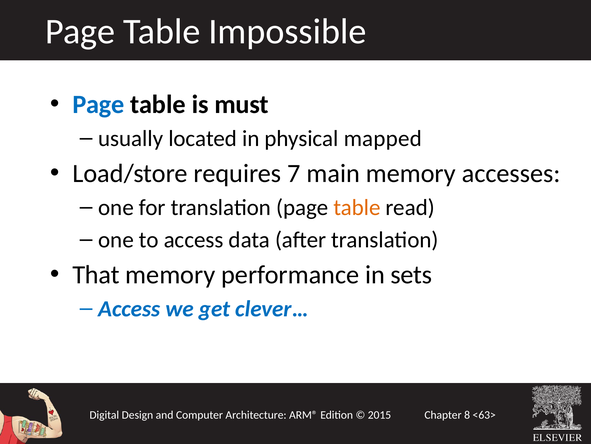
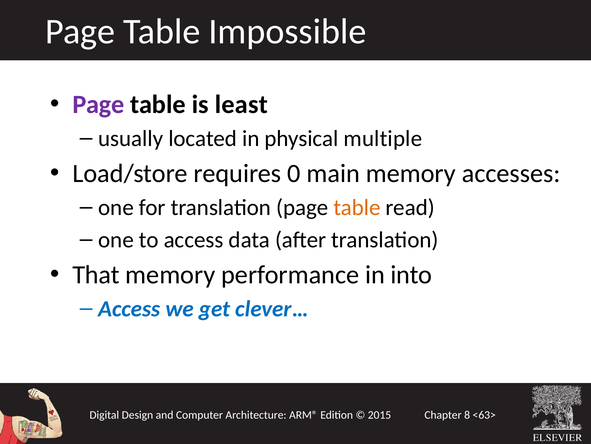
Page colour: blue -> purple (98, 104)
must: must -> least (241, 104)
mapped: mapped -> multiple (383, 138)
7: 7 -> 0 (294, 173)
sets: sets -> into (411, 274)
